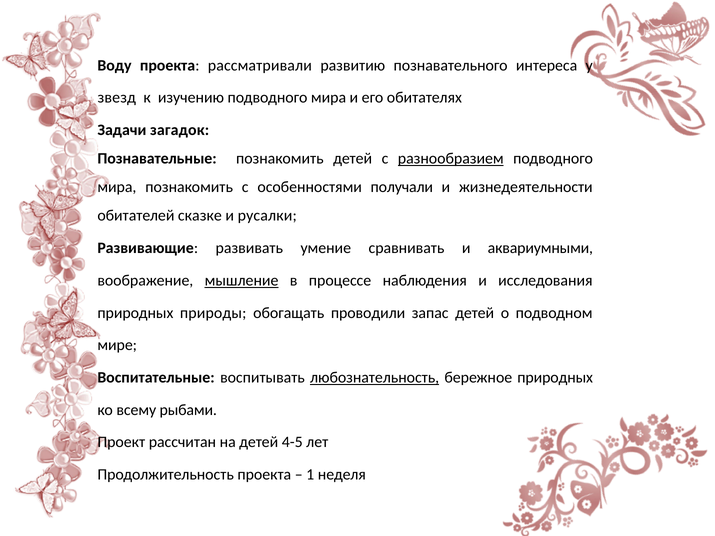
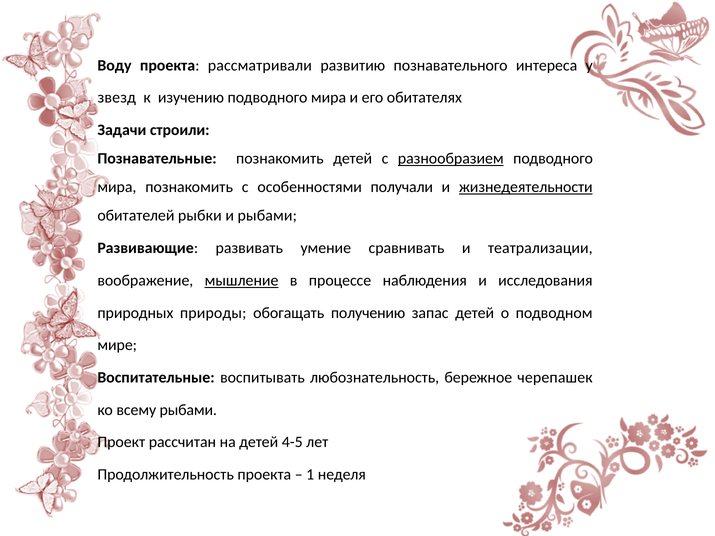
загадок: загадок -> строили (180, 130)
жизнедеятельности underline: none -> present (526, 187)
сказке: сказке -> рыбки (200, 216)
и русалки: русалки -> рыбами (267, 216)
аквариумными: аквариумными -> театрализации (540, 248)
проводили: проводили -> получению (368, 313)
любознательность underline: present -> none (375, 378)
бережное природных: природных -> черепашек (555, 378)
